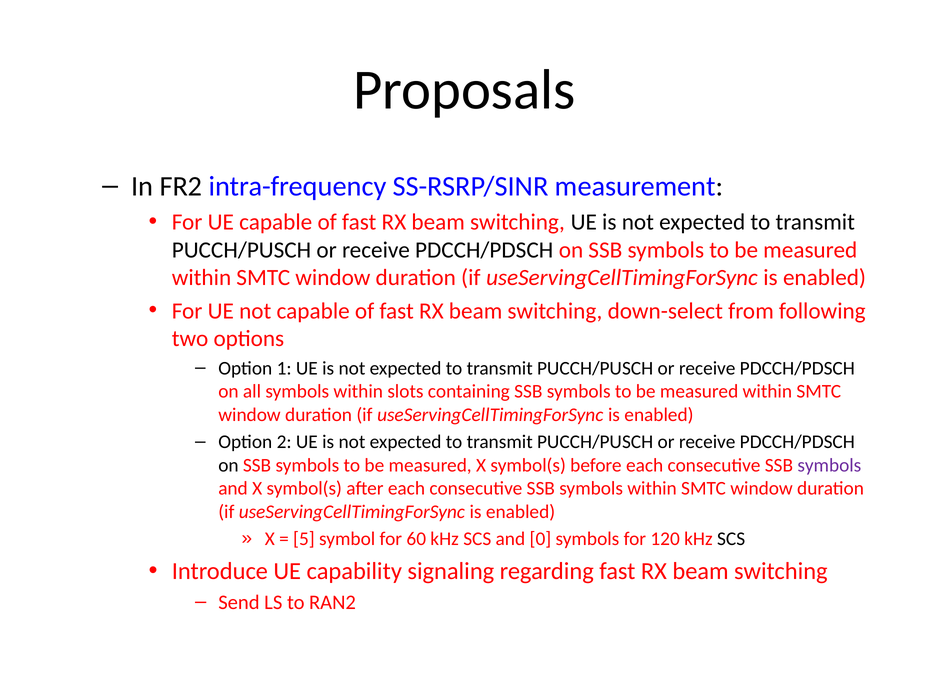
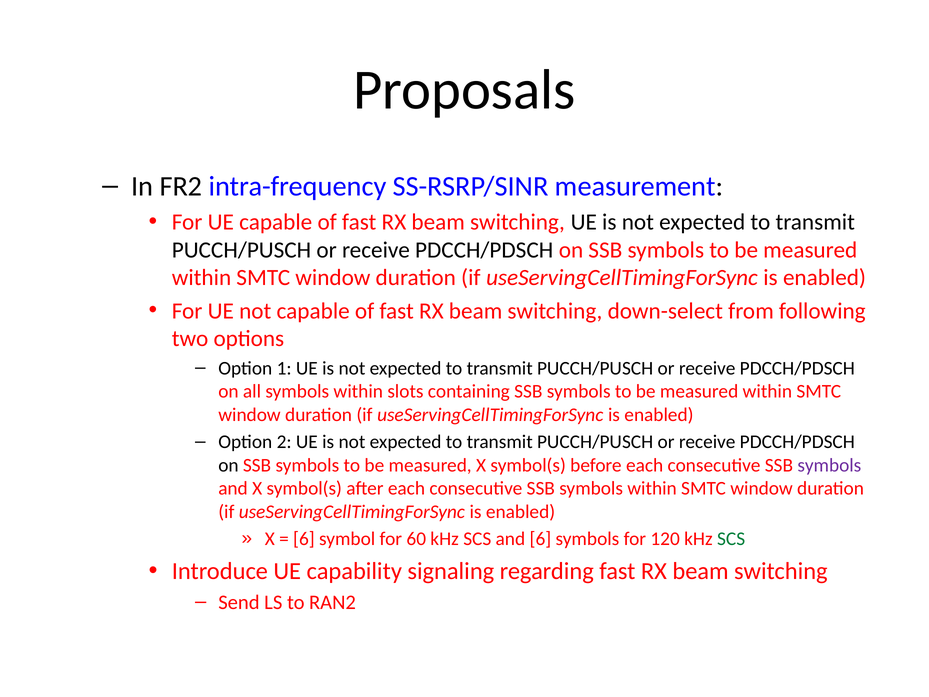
5: 5 -> 6 (304, 539)
and 0: 0 -> 6 (540, 539)
SCS colour: black -> green (731, 539)
